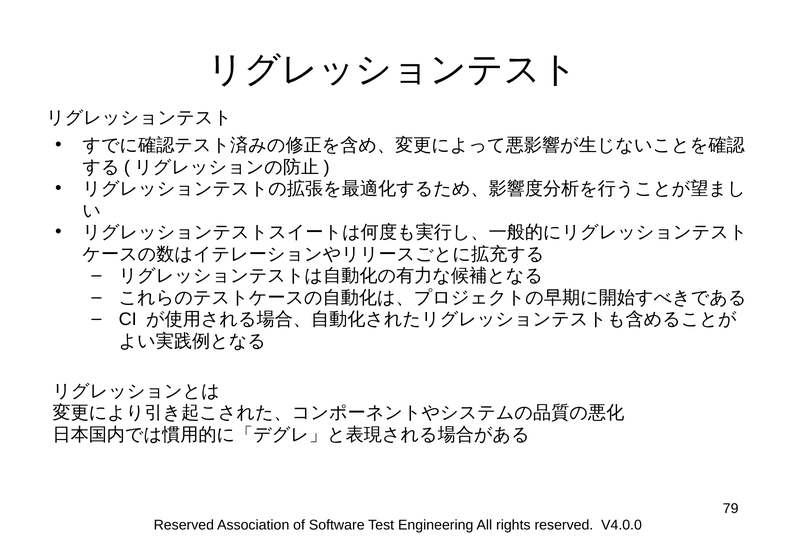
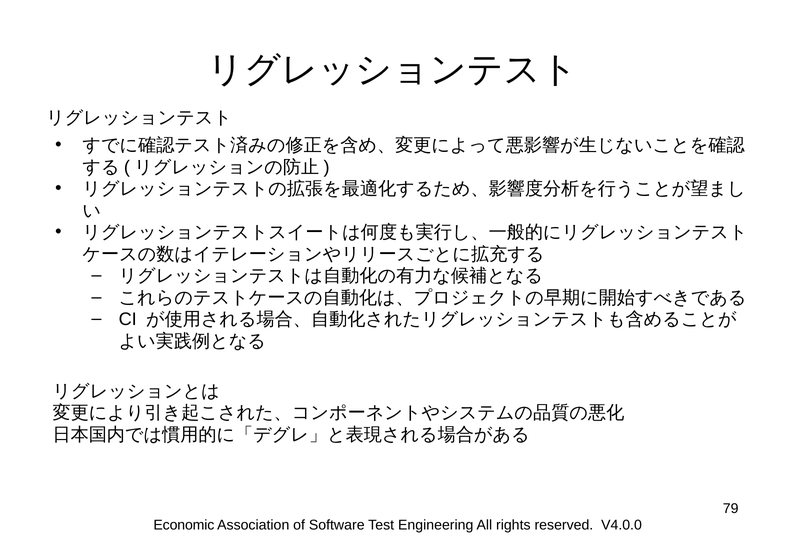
Reserved: Reserved -> Economic (184, 524)
